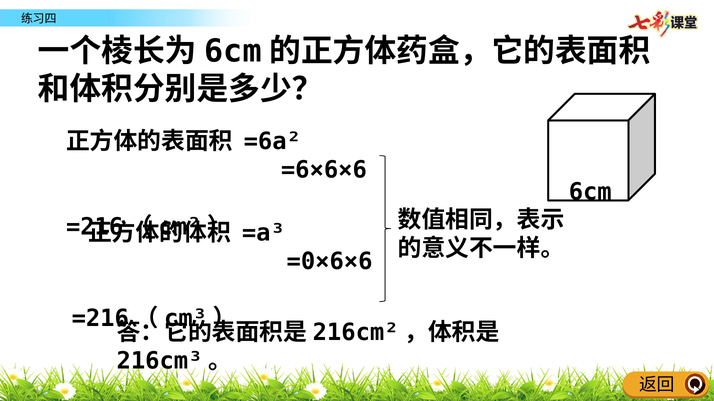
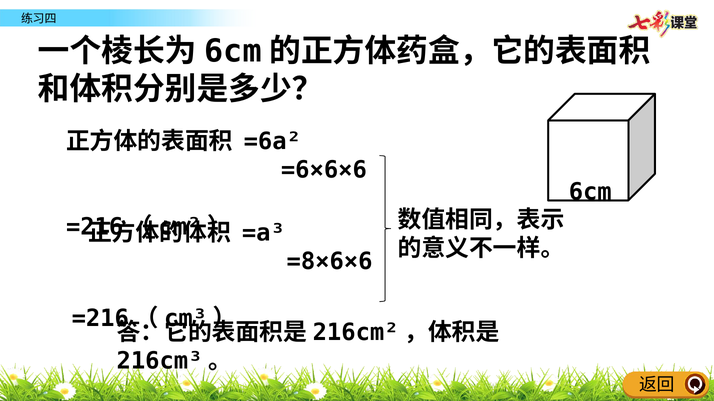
=0×6×6: =0×6×6 -> =8×6×6 (330, 262)
